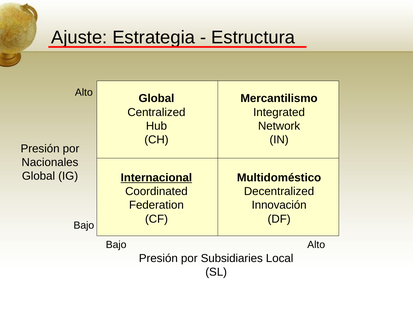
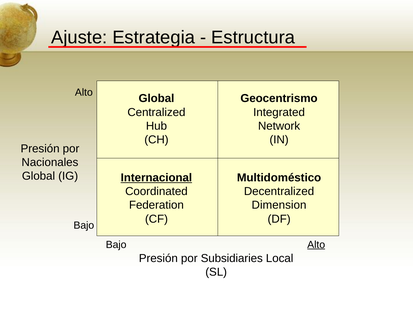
Mercantilismo: Mercantilismo -> Geocentrismo (279, 98)
Innovación: Innovación -> Dimension (279, 205)
Alto underline: none -> present (316, 244)
